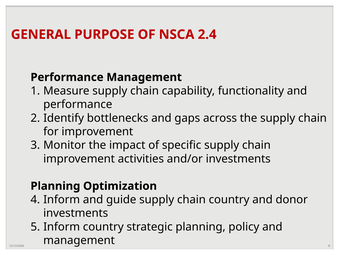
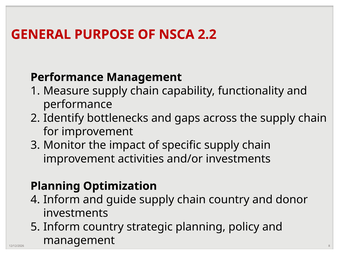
2.4: 2.4 -> 2.2 (207, 34)
